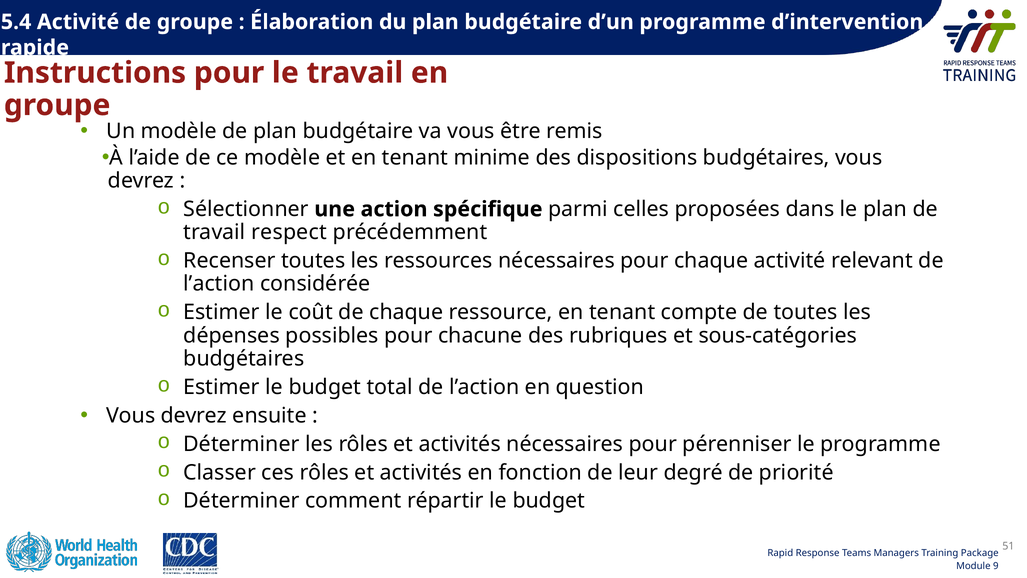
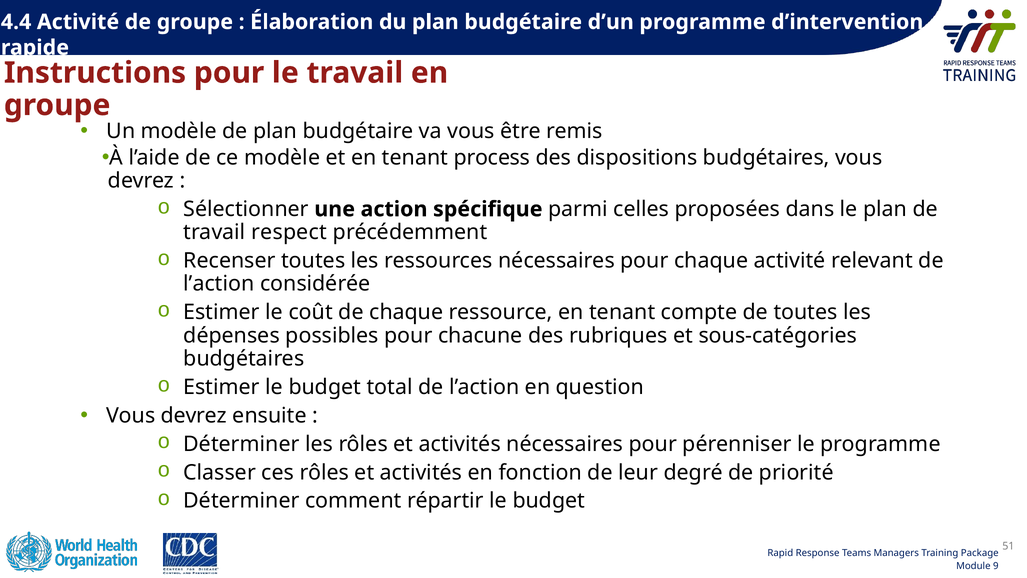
5.4: 5.4 -> 4.4 (16, 22)
minime: minime -> process (492, 158)
